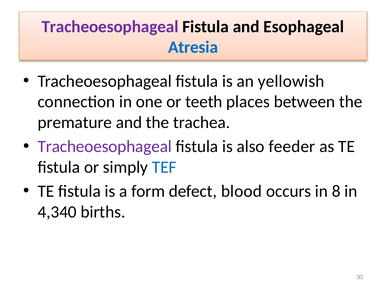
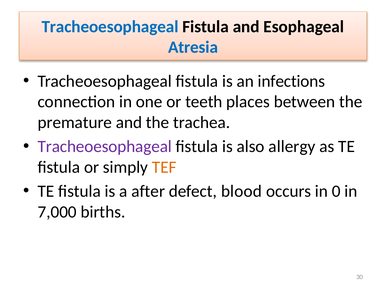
Tracheoesophageal colour: purple -> blue (110, 27)
yellowish: yellowish -> infections (291, 81)
feeder: feeder -> allergy (292, 146)
TEF colour: blue -> orange (164, 167)
form: form -> after (148, 191)
8: 8 -> 0 (336, 191)
4,340: 4,340 -> 7,000 (57, 212)
